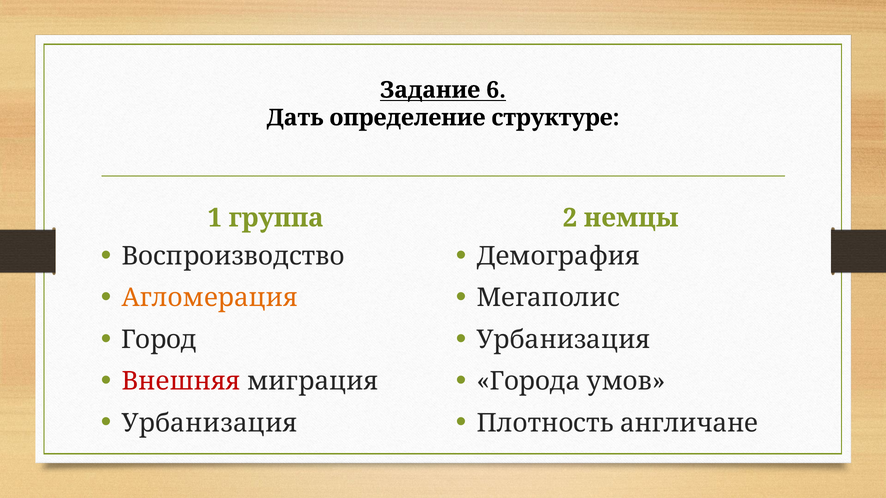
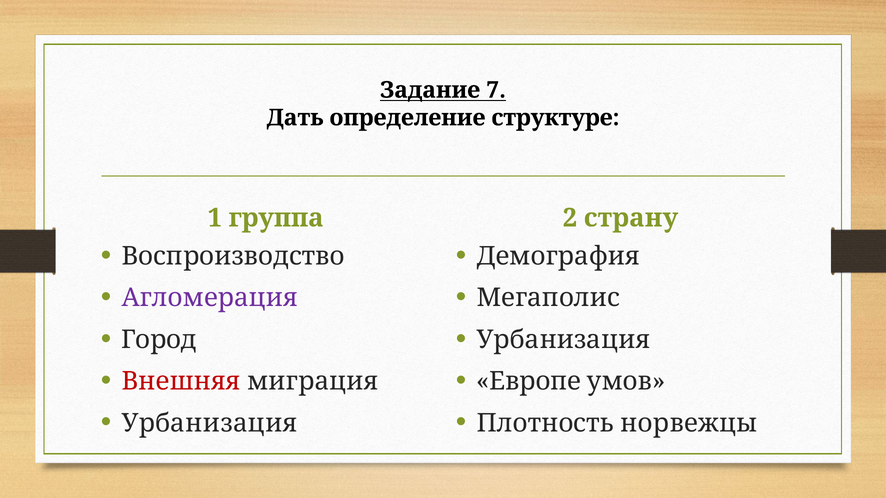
6: 6 -> 7 (496, 90)
немцы: немцы -> страну (631, 218)
Агломерация colour: orange -> purple (210, 298)
Города: Города -> Европе (529, 382)
англичане: англичане -> норвежцы (689, 423)
